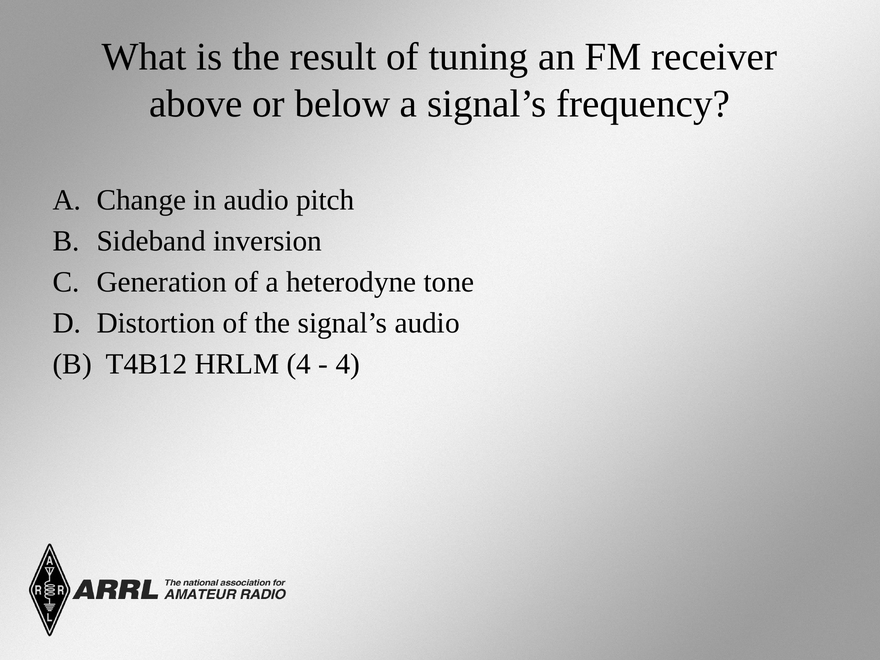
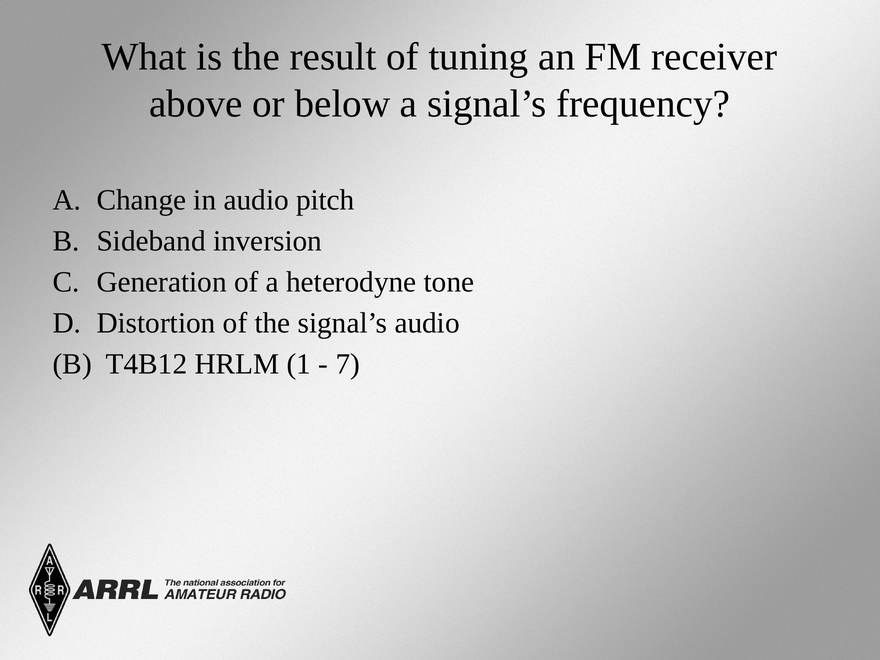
HRLM 4: 4 -> 1 (299, 364)
4: 4 -> 7 (348, 364)
